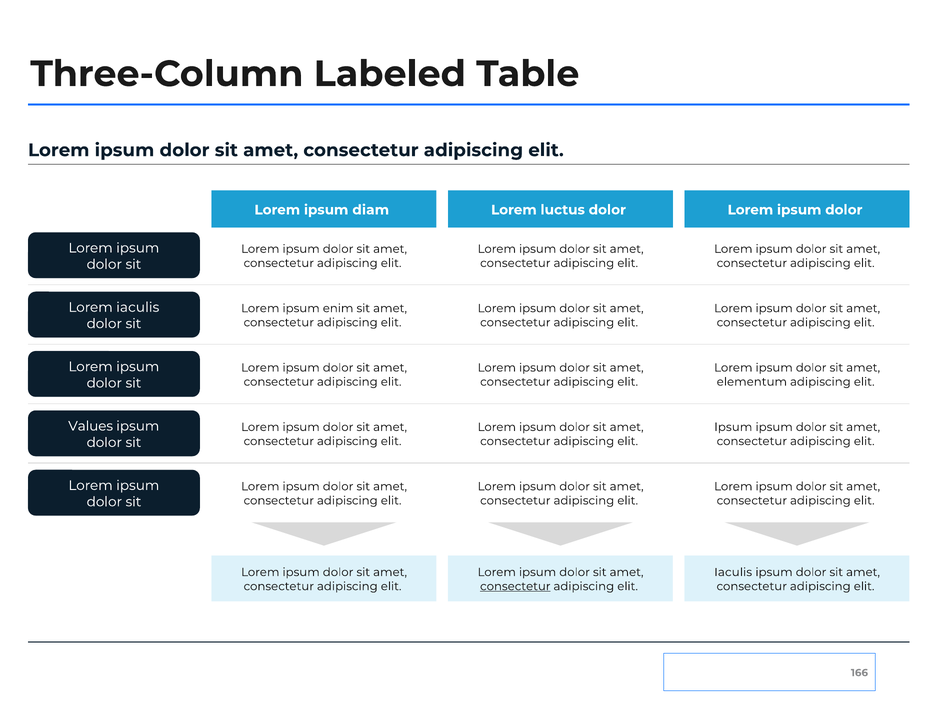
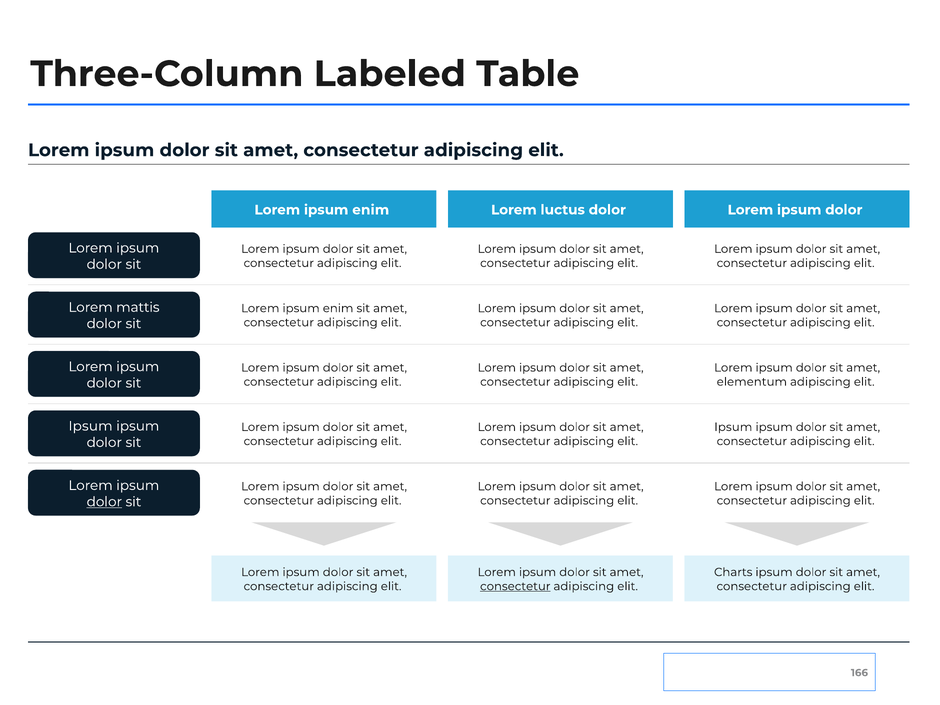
diam: diam -> enim (371, 210)
Lorem iaculis: iaculis -> mattis (138, 307)
Values: Values -> Ipsum (90, 426)
dolor underline: none -> present (104, 502)
Iaculis: Iaculis -> Charts (733, 572)
